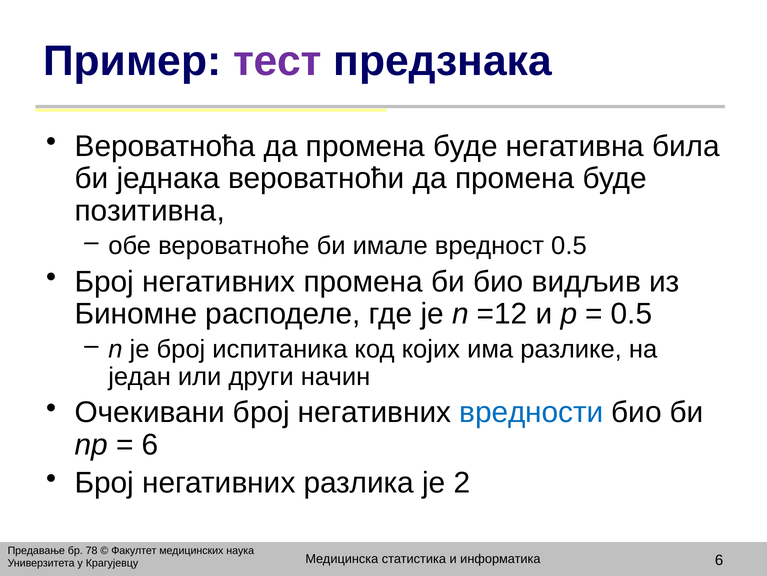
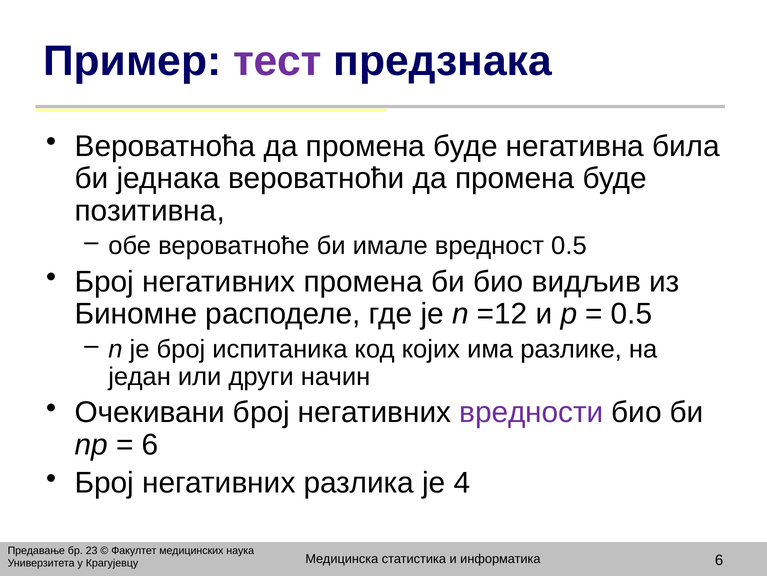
вредности colour: blue -> purple (531, 412)
2: 2 -> 4 (462, 482)
78: 78 -> 23 (92, 550)
